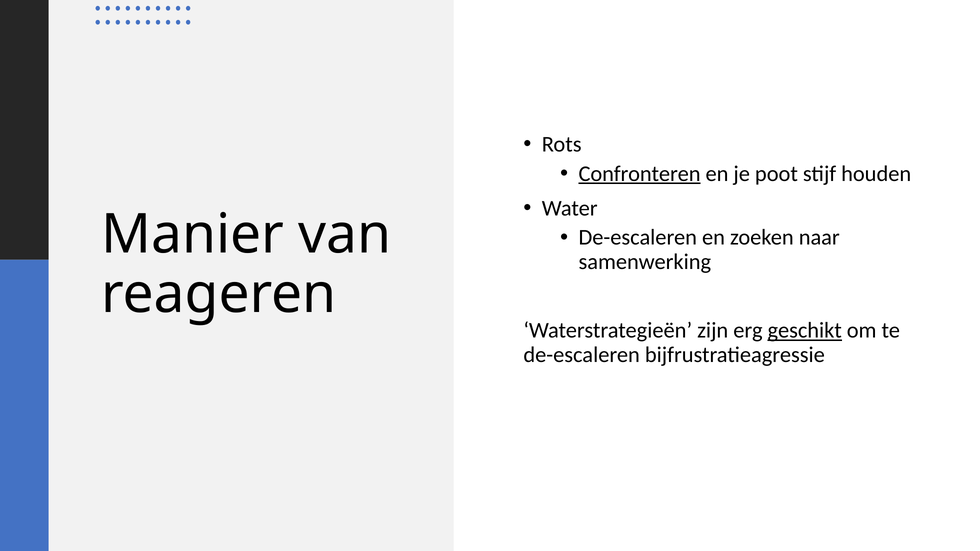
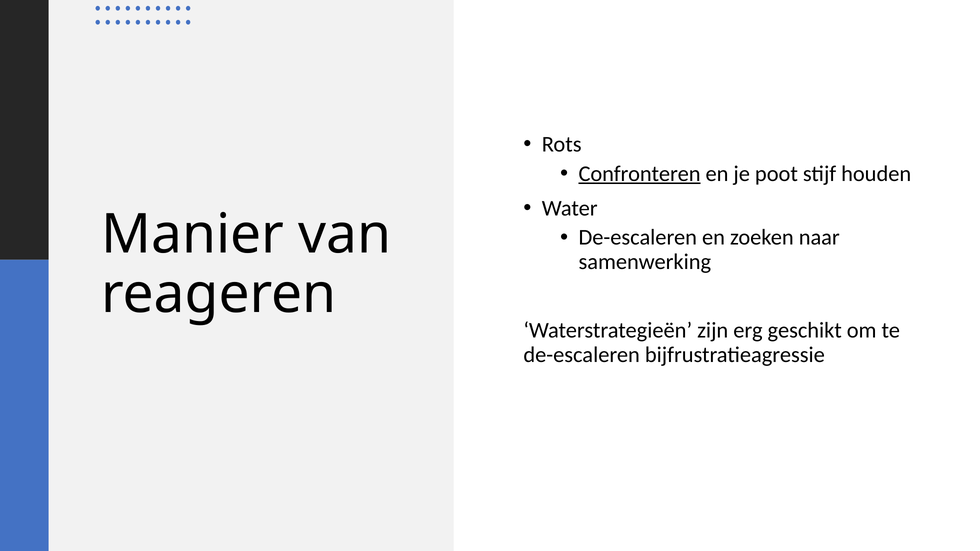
geschikt underline: present -> none (805, 331)
